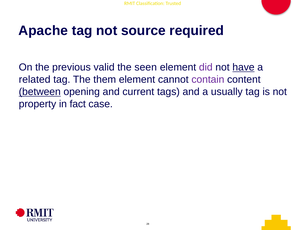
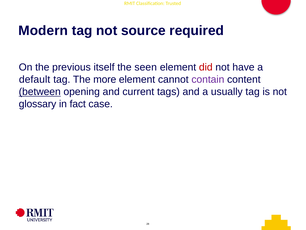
Apache: Apache -> Modern (43, 31)
valid: valid -> itself (104, 67)
did colour: purple -> red (206, 67)
have underline: present -> none (243, 67)
related: related -> default (35, 79)
them: them -> more (105, 79)
property: property -> glossary (38, 104)
